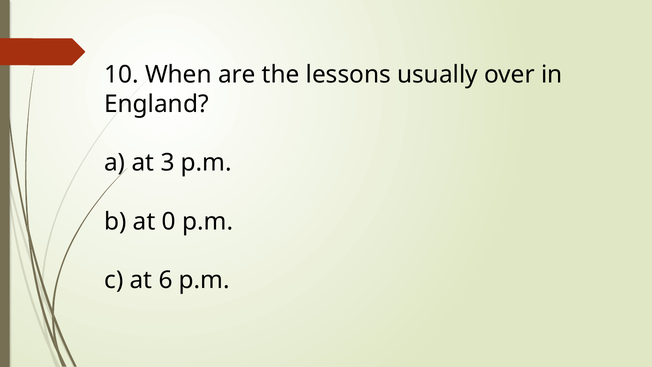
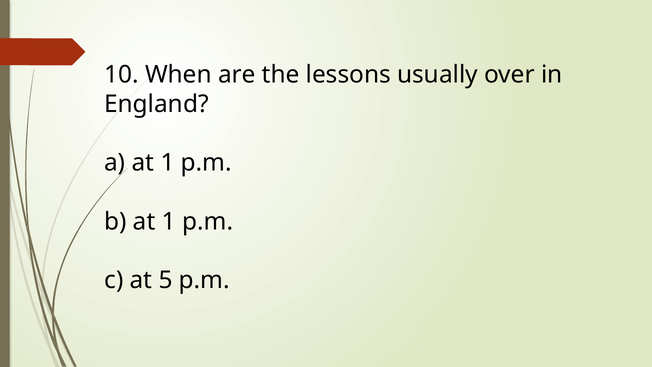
a at 3: 3 -> 1 (168, 163)
b at 0: 0 -> 1 (169, 221)
6: 6 -> 5 (166, 280)
